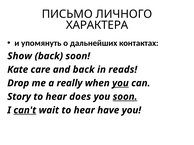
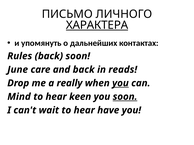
ХАРАКТЕРА underline: none -> present (97, 25)
Show: Show -> Rules (20, 56)
Kate: Kate -> June (18, 70)
Story: Story -> Mind (19, 97)
does: does -> keen (80, 97)
can't underline: present -> none (25, 111)
